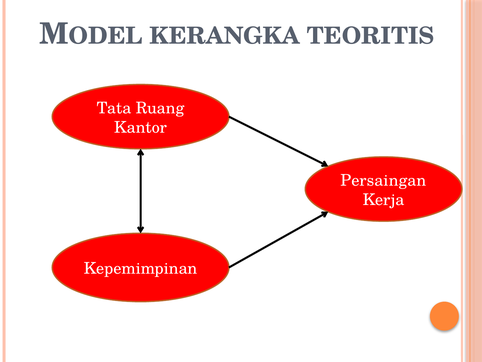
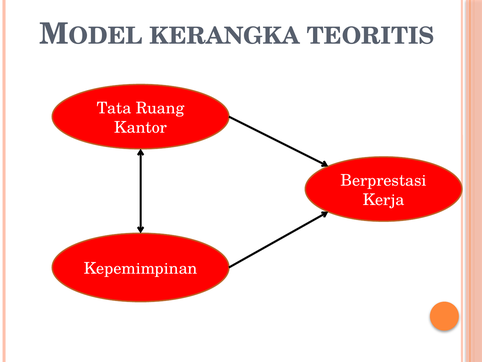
Persaingan: Persaingan -> Berprestasi (384, 180)
